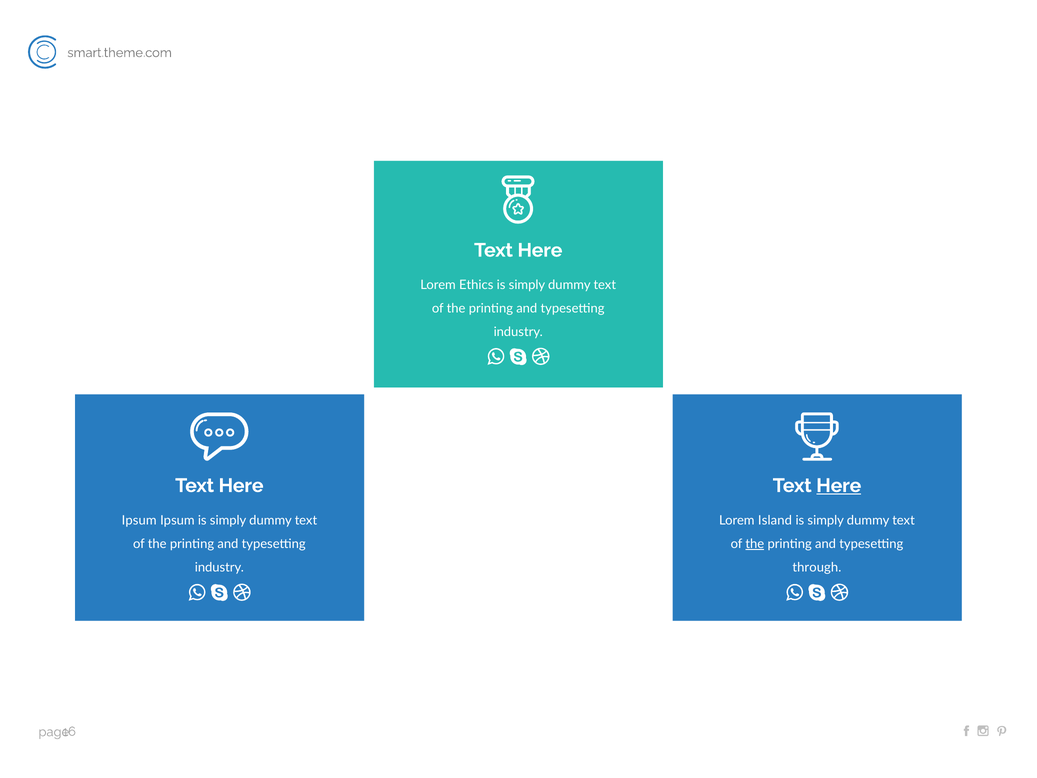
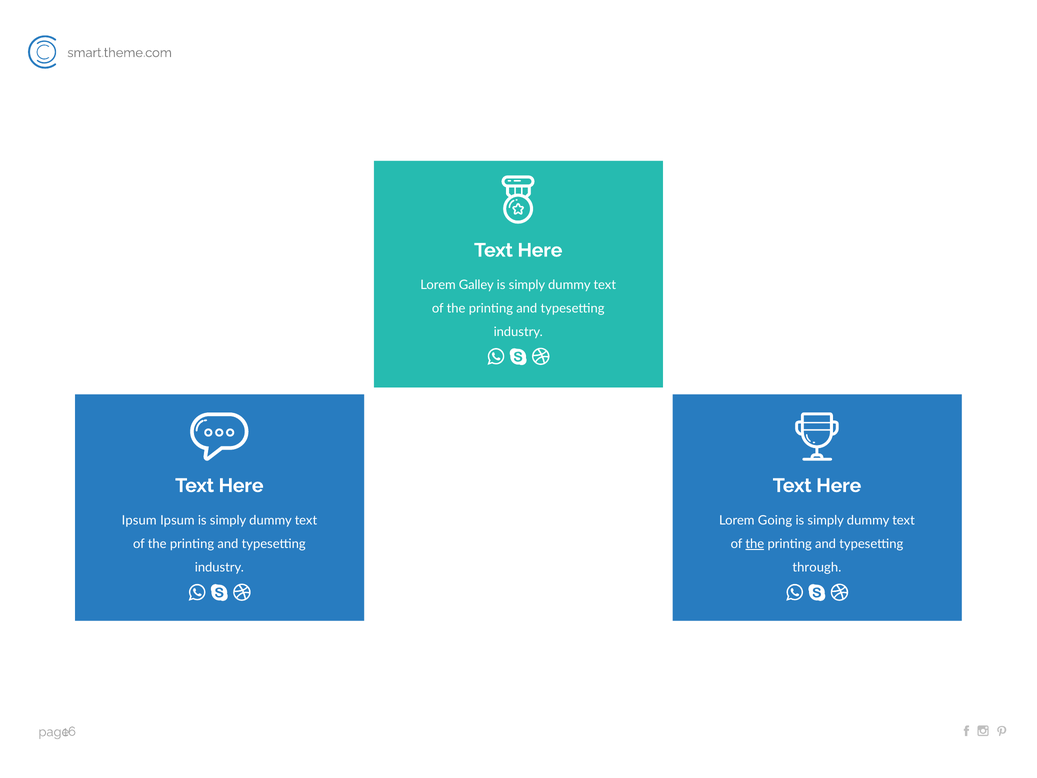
Ethics: Ethics -> Galley (476, 285)
Here underline: present -> none (839, 485)
Island: Island -> Going (775, 520)
